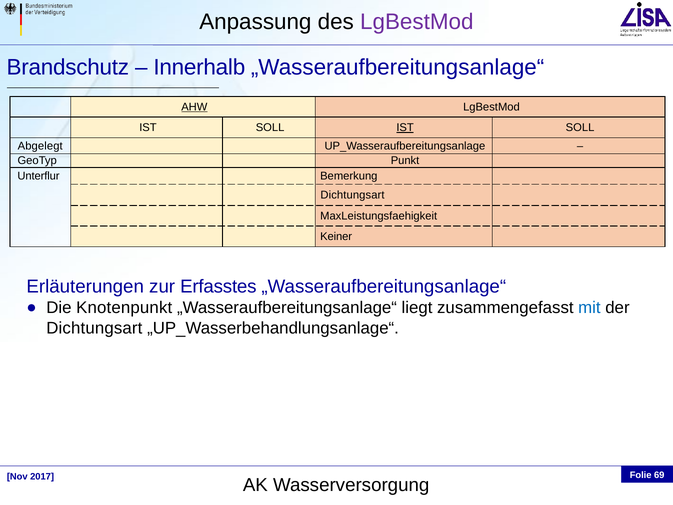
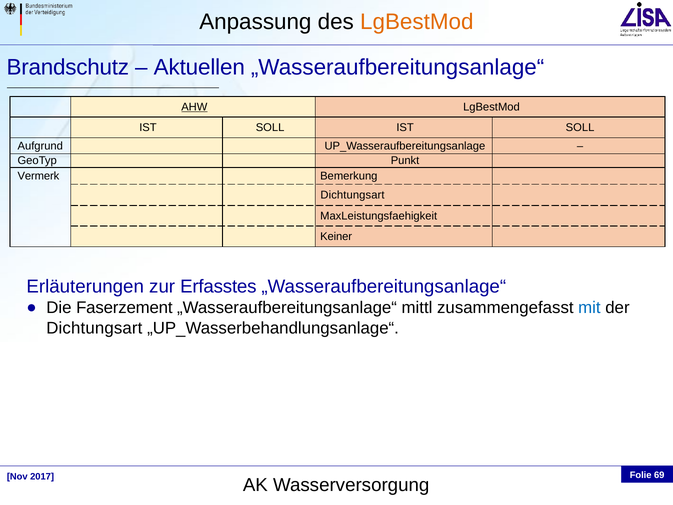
LgBestMod colour: purple -> orange (417, 22)
Innerhalb: Innerhalb -> Aktuellen (199, 67)
IST underline: present -> none (405, 128)
Abgelegt: Abgelegt -> Aufgrund (40, 146)
Unterflur: Unterflur -> Vermerk (38, 176)
Knotenpunkt: Knotenpunkt -> Faserzement (124, 308)
liegt: liegt -> mittl (417, 308)
